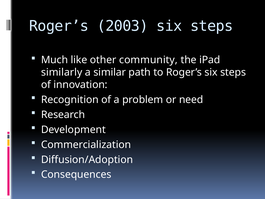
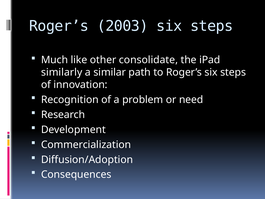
community: community -> consolidate (148, 60)
